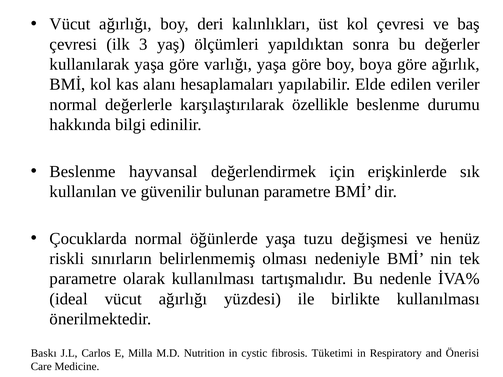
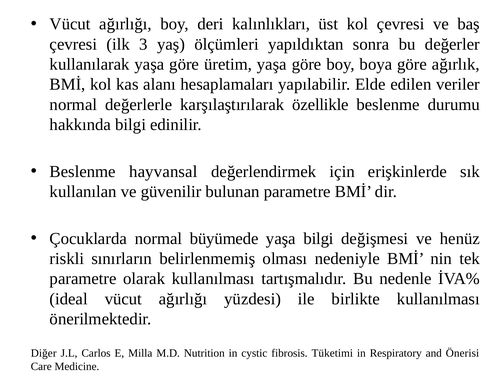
varlığı: varlığı -> üretim (228, 64)
öğünlerde: öğünlerde -> büyümede (224, 239)
yaşa tuzu: tuzu -> bilgi (319, 239)
Baskı: Baskı -> Diğer (44, 353)
